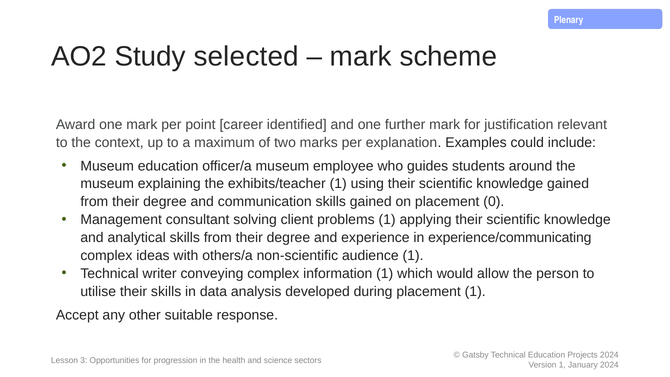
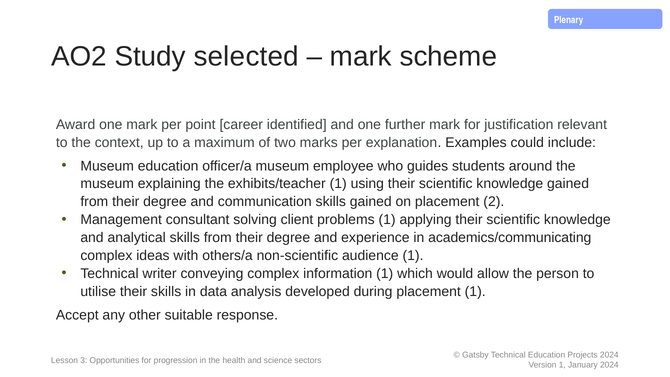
0: 0 -> 2 (494, 202)
experience/communicating: experience/communicating -> academics/communicating (510, 238)
